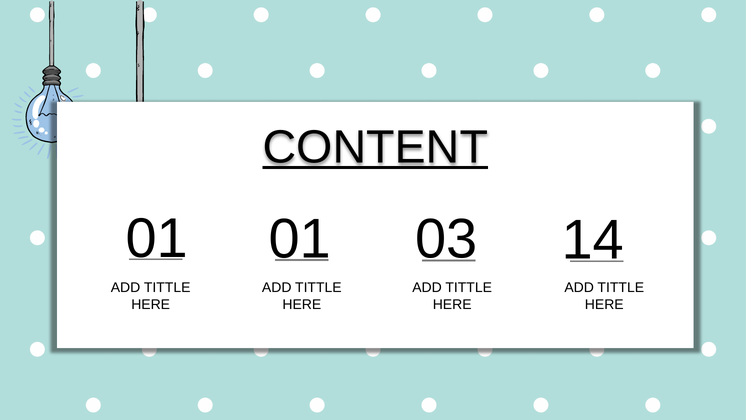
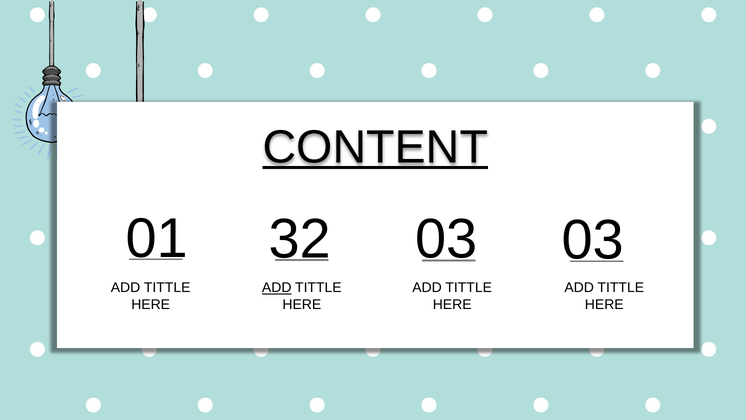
01 01: 01 -> 32 (300, 239)
03 14: 14 -> 03 (593, 240)
ADD underline: none -> present (277, 288)
